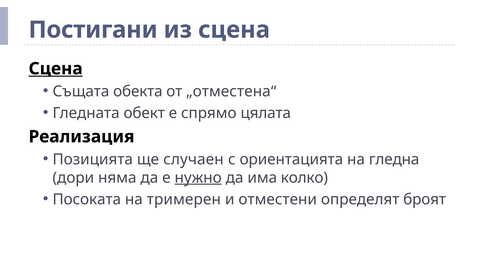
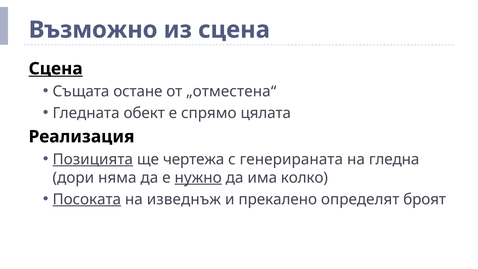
Постигани: Постигани -> Възможно (93, 30)
обекта: обекта -> остане (138, 91)
Позицията underline: none -> present (93, 159)
случаен: случаен -> чертежа (194, 159)
ориентацията: ориентацията -> генерираната (291, 159)
Посоката underline: none -> present (87, 199)
тримерен: тримерен -> изведнъж (184, 199)
отместени: отместени -> прекалено (278, 199)
